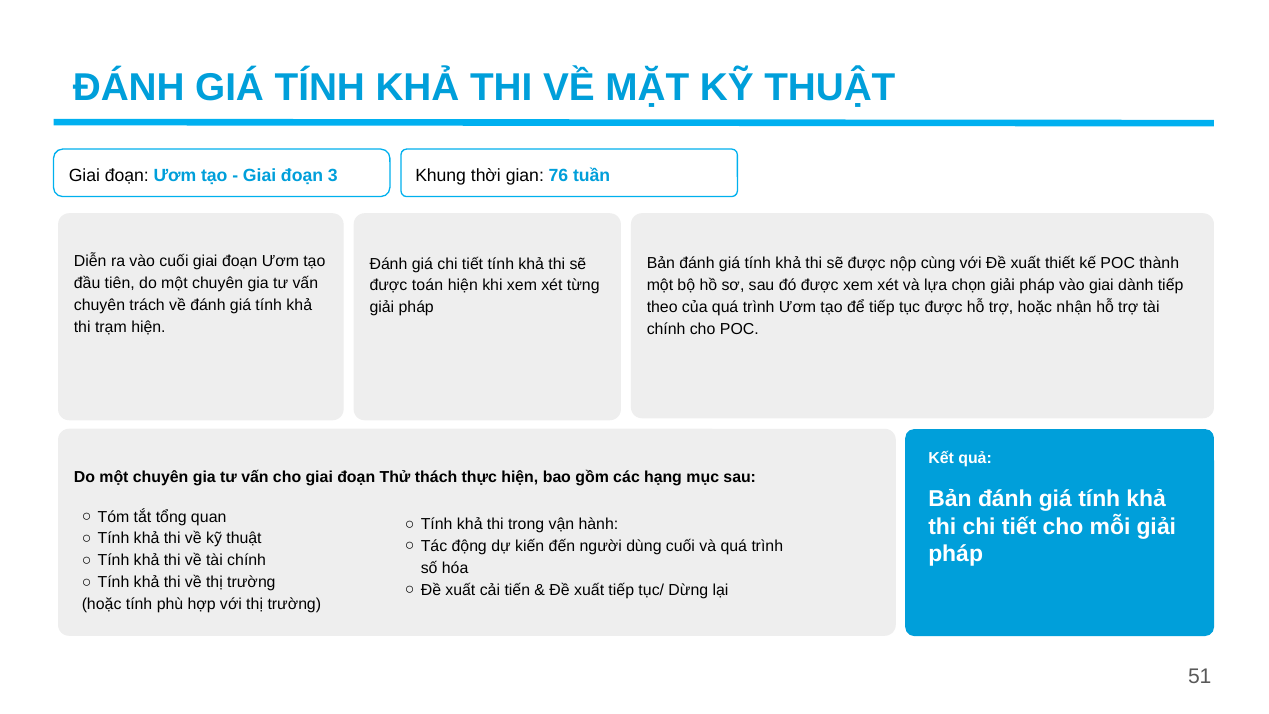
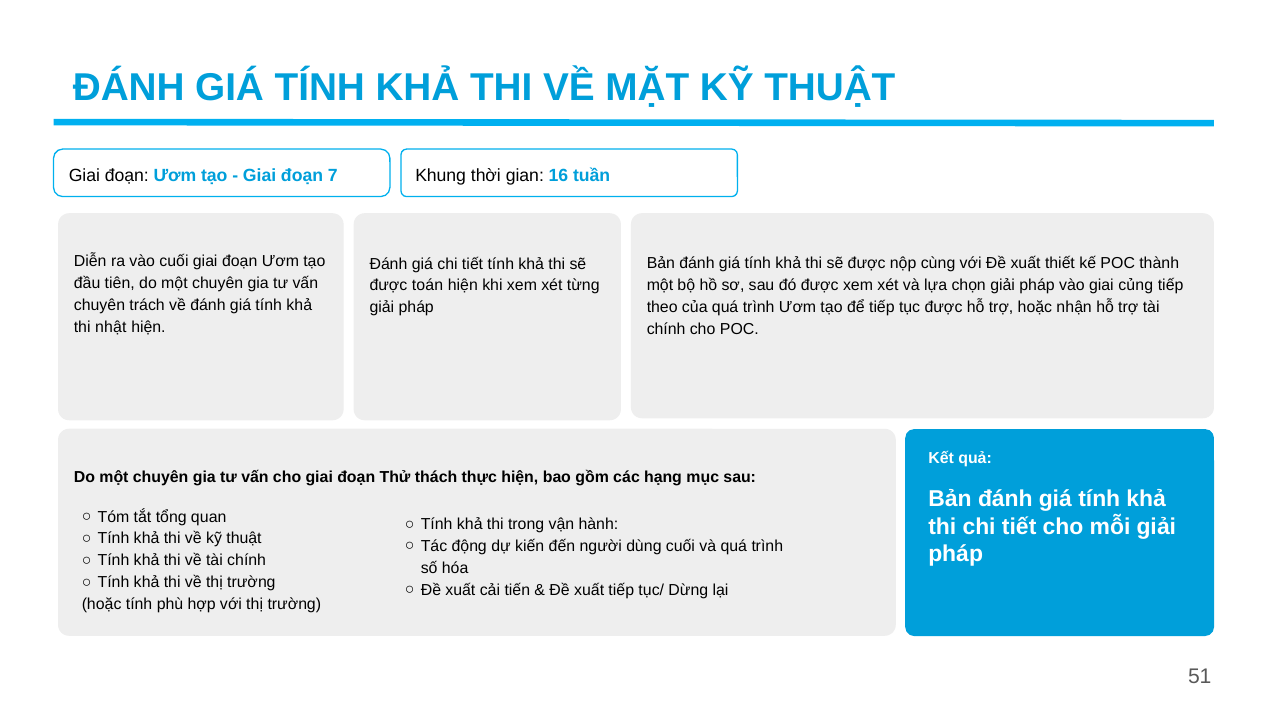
3: 3 -> 7 (333, 176)
76: 76 -> 16 (559, 176)
dành: dành -> củng (1136, 286)
trạm: trạm -> nhật (111, 327)
